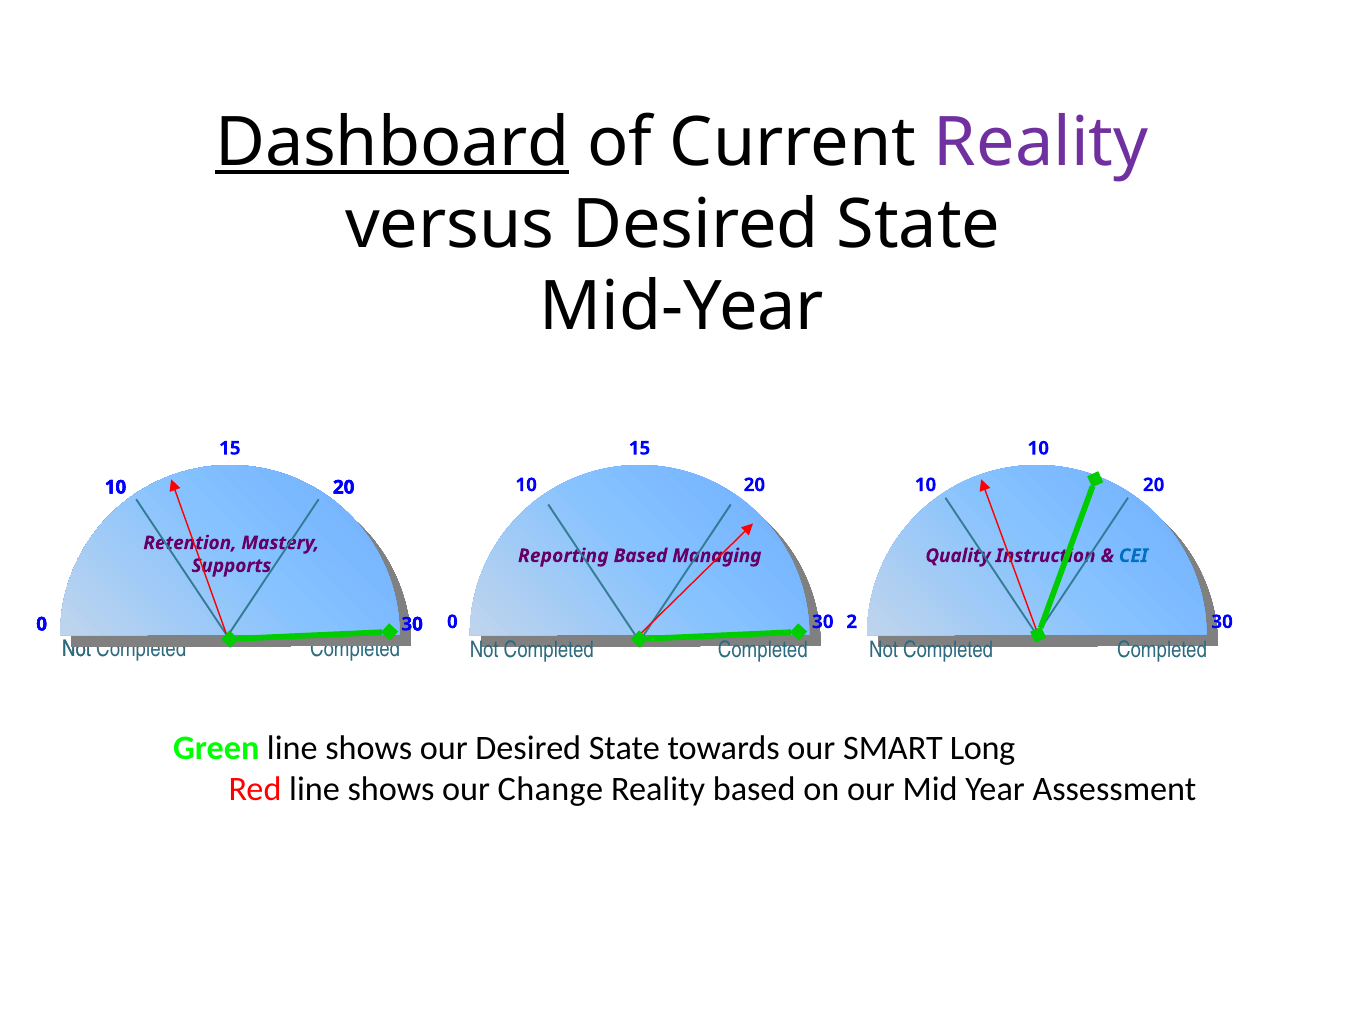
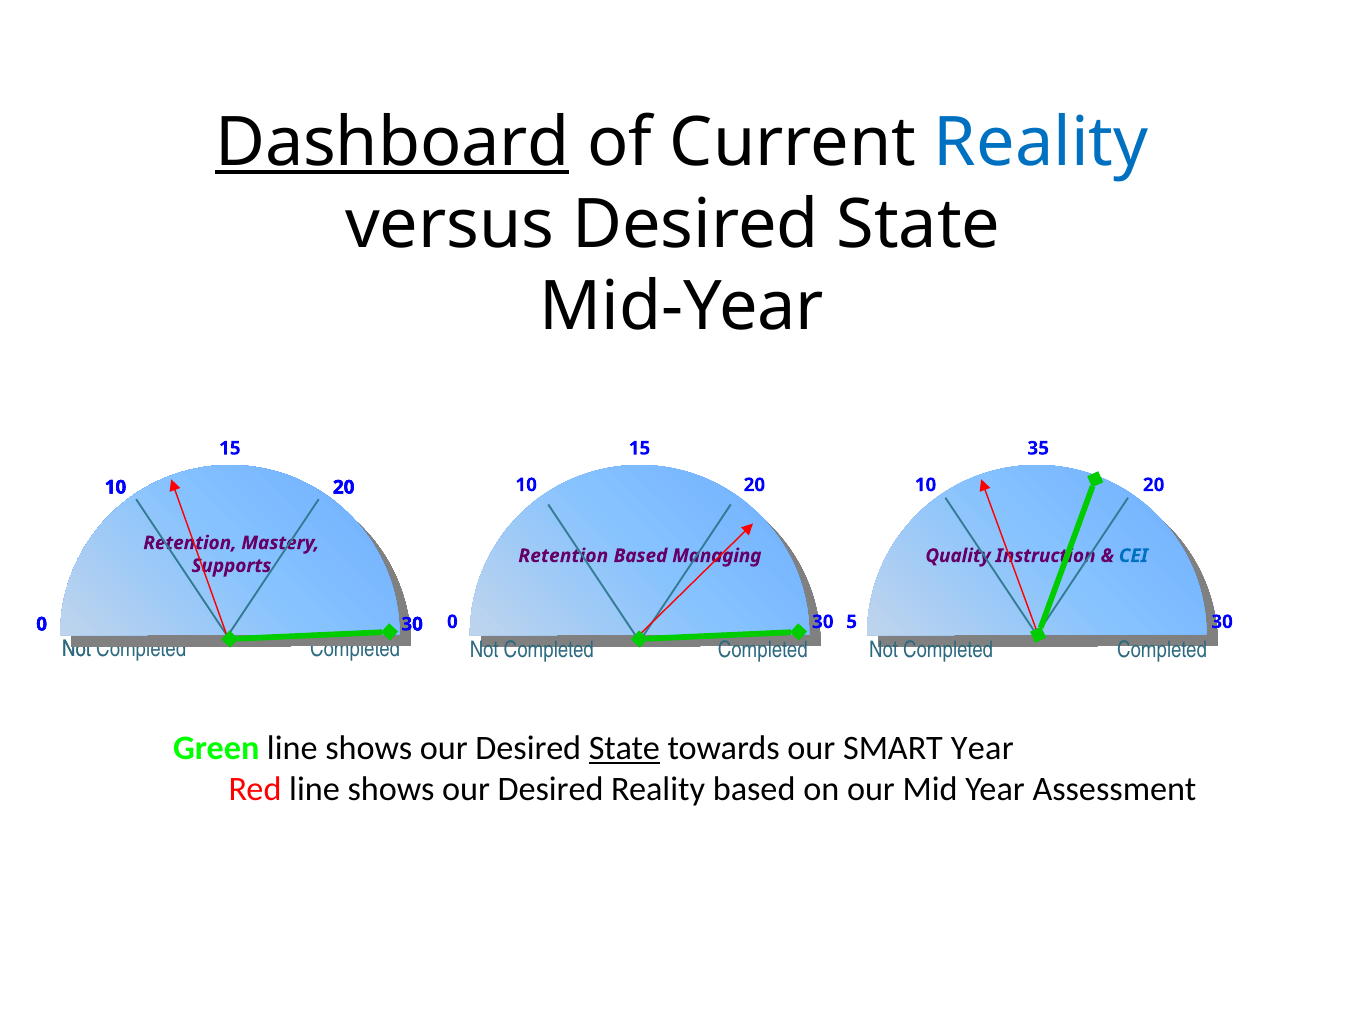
Reality colour: purple -> blue (1041, 143)
15 10: 10 -> 35 (1038, 448)
Reporting: Reporting -> Retention (563, 556)
2: 2 -> 5 (852, 622)
State underline: none -> present (624, 748)
SMART Long: Long -> Year (982, 748)
Change: Change -> Desired (551, 789)
